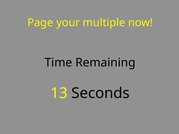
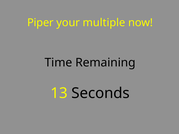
Page: Page -> Piper (40, 23)
